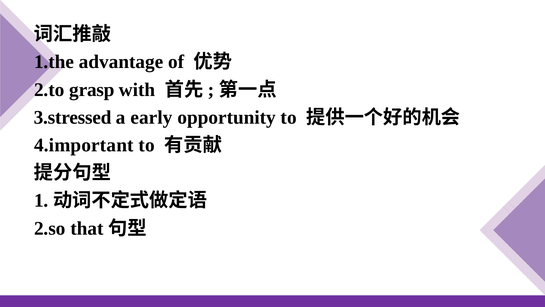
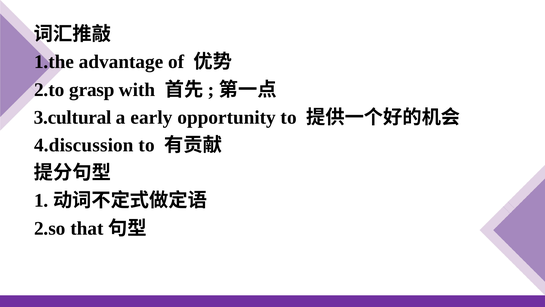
3.stressed: 3.stressed -> 3.cultural (73, 117)
4.important: 4.important -> 4.discussion (84, 145)
